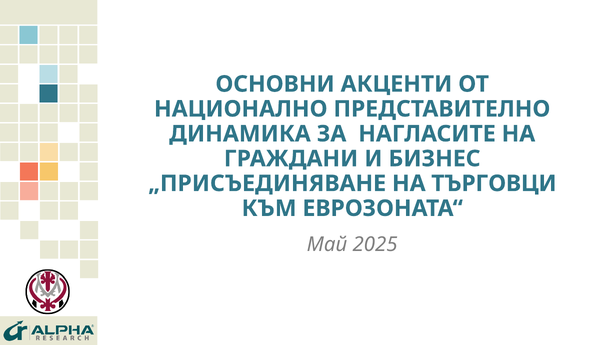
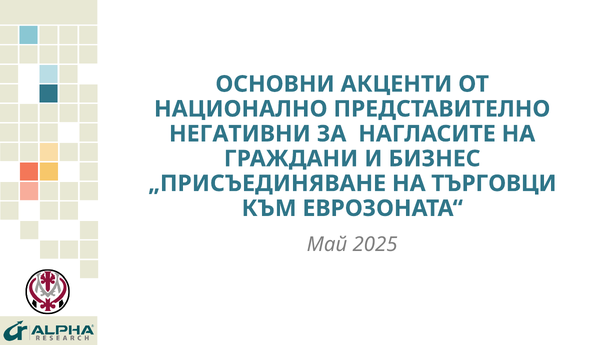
ДИНАМИКА: ДИНАМИКА -> НЕГАТИВНИ (240, 134)
